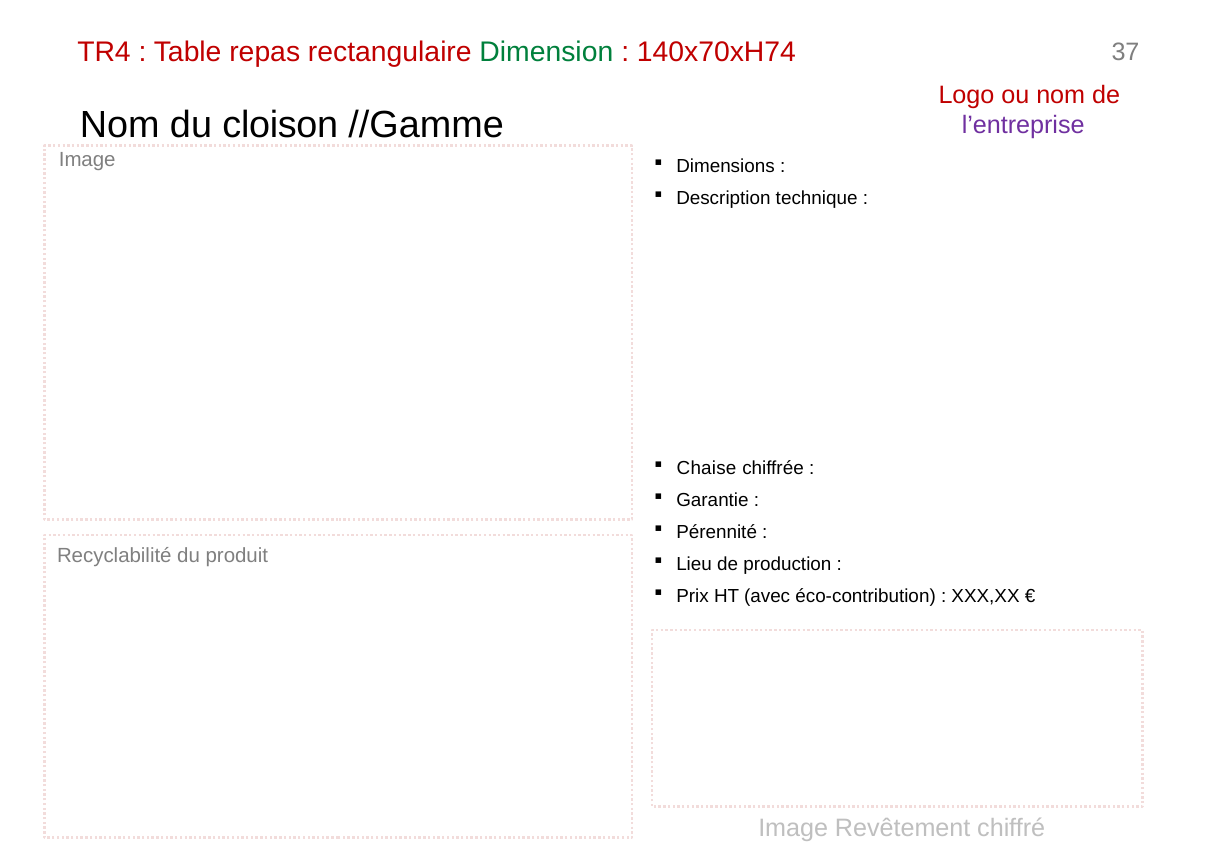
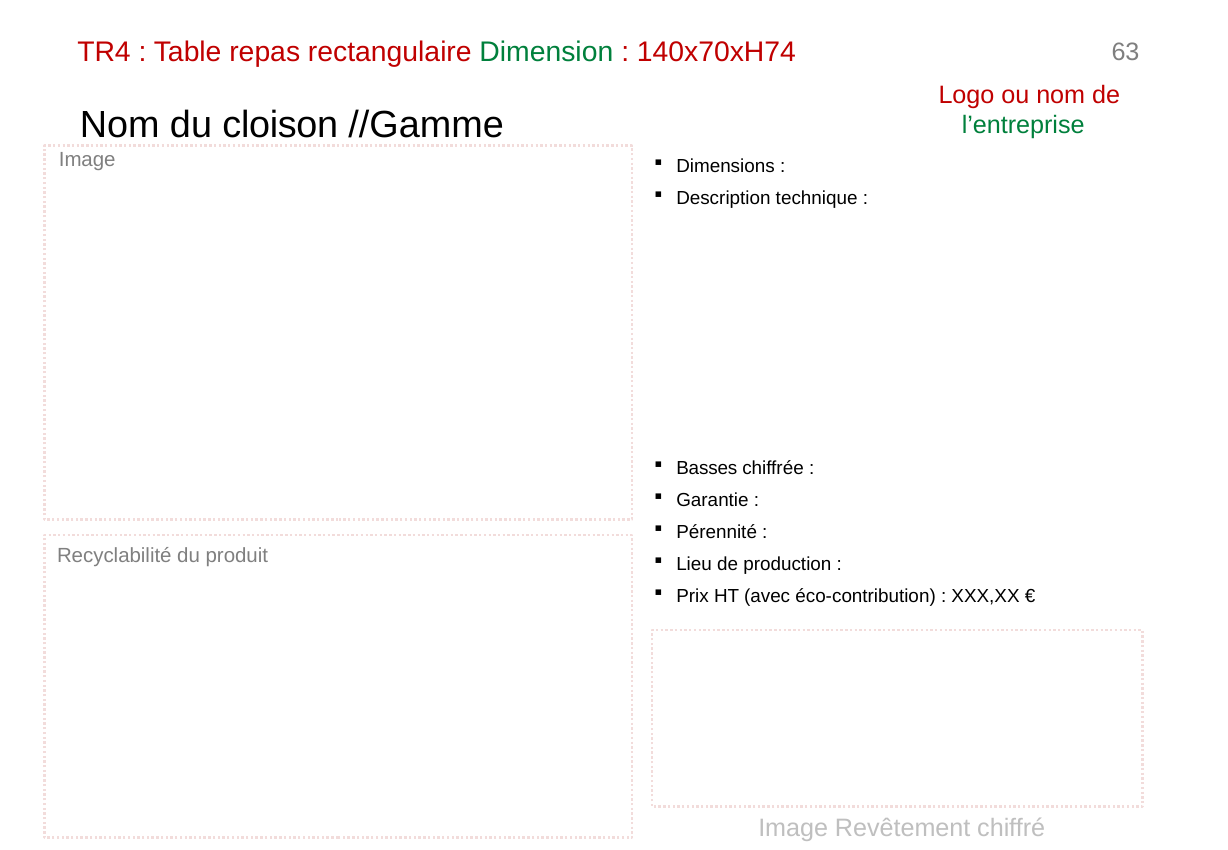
37: 37 -> 63 (1126, 52)
l’entreprise colour: purple -> green (1023, 126)
Chaise: Chaise -> Basses (707, 468)
